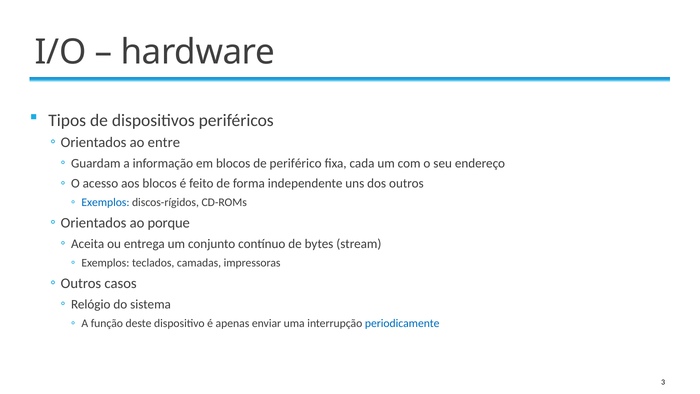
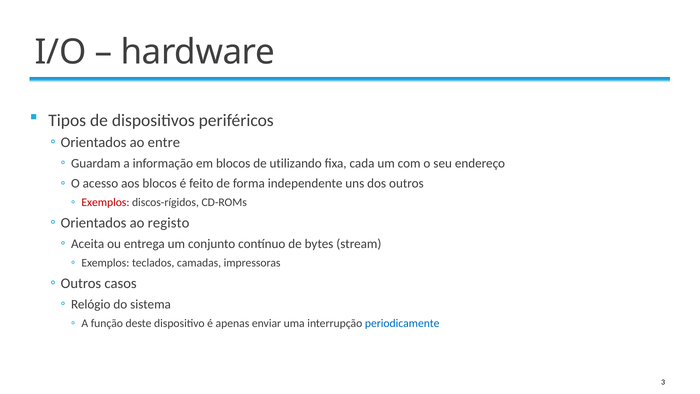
periférico: periférico -> utilizando (296, 163)
Exemplos colour: blue -> red (105, 202)
porque: porque -> registo (169, 223)
